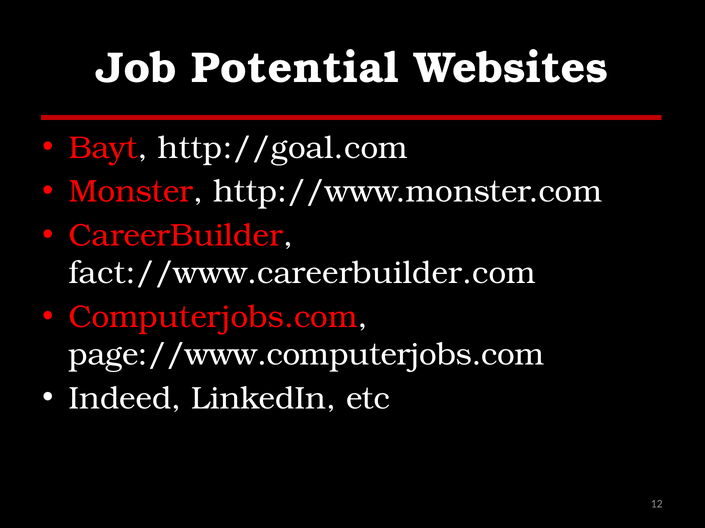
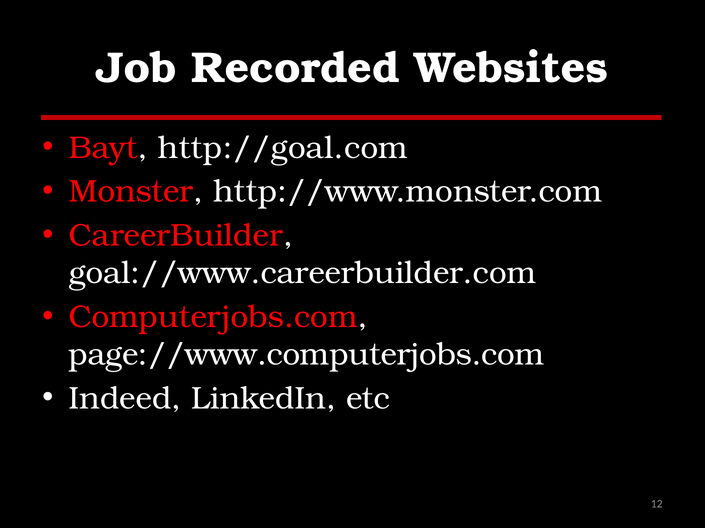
Potential: Potential -> Recorded (295, 68)
fact://www.careerbuilder.com: fact://www.careerbuilder.com -> goal://www.careerbuilder.com (302, 273)
